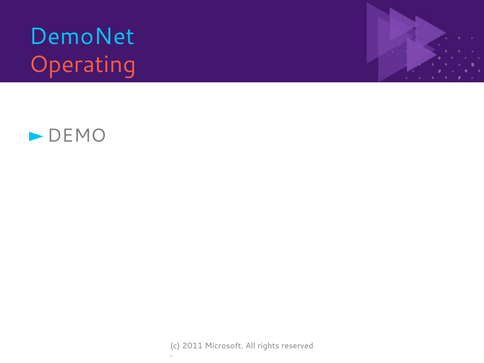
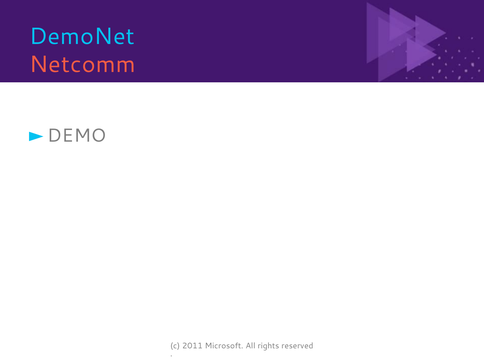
Operating: Operating -> Netcomm (82, 64)
